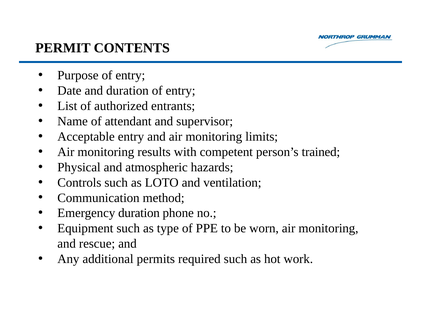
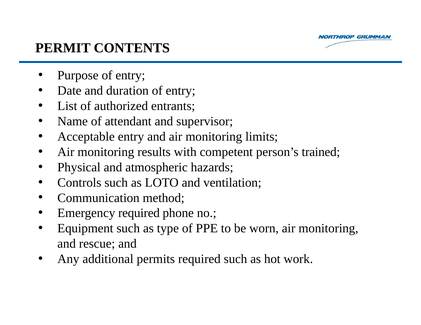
Emergency duration: duration -> required (139, 213)
